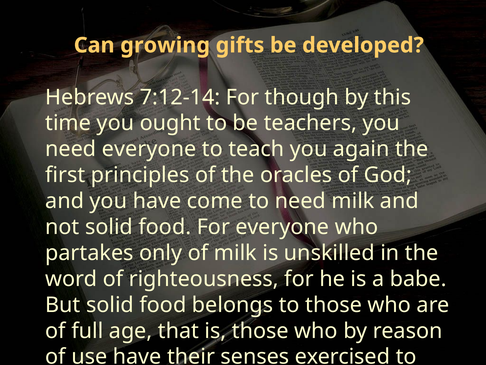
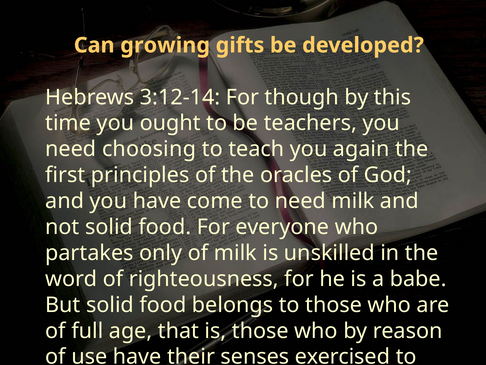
7:12-14: 7:12-14 -> 3:12-14 (180, 97)
need everyone: everyone -> choosing (149, 149)
